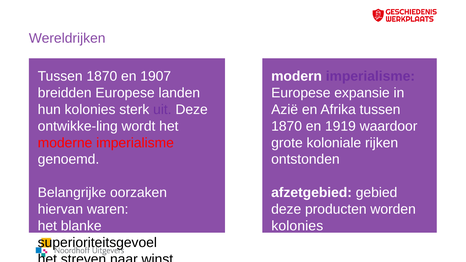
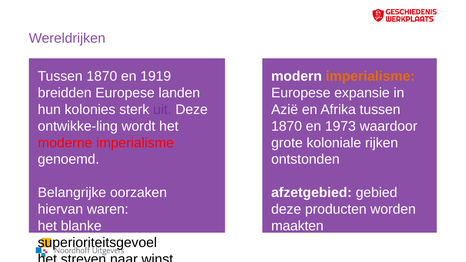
1907: 1907 -> 1919 (156, 76)
imperialisme colour: purple -> orange (370, 76)
1919: 1919 -> 1973 (340, 126)
kolonies: kolonies -> maakten (297, 226)
